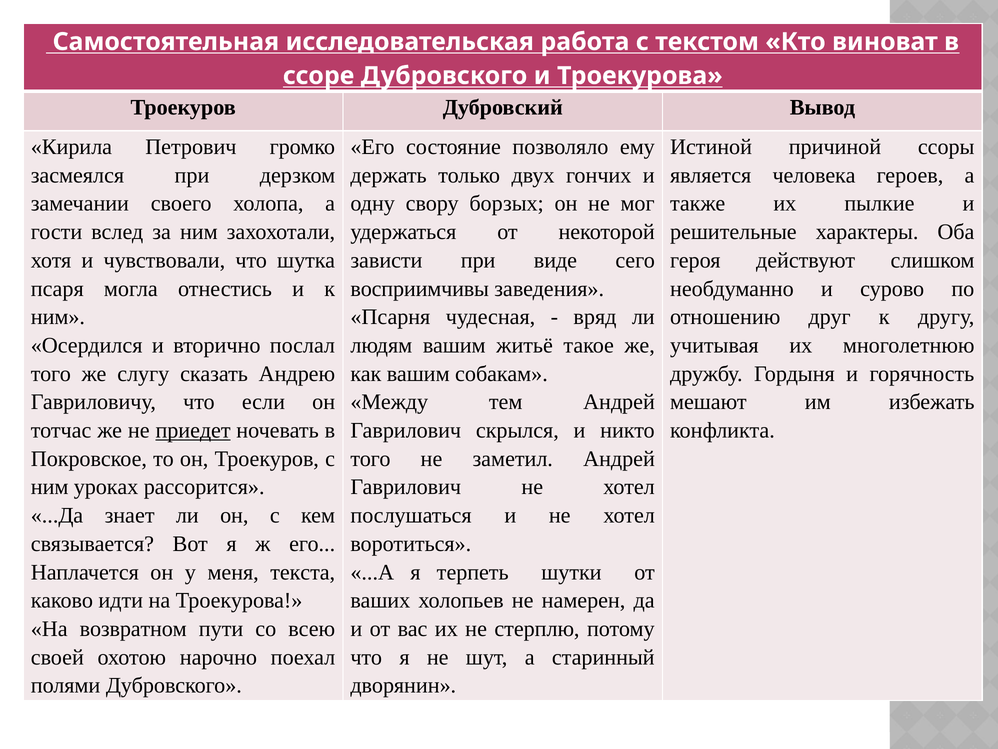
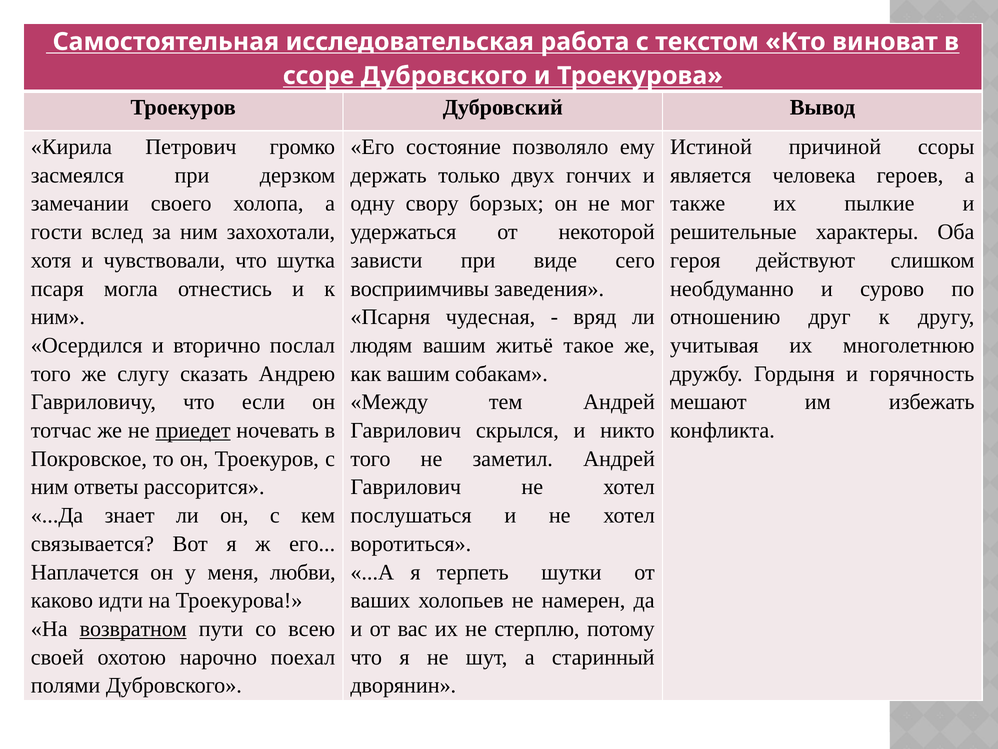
уроках: уроках -> ответы (106, 487)
текста: текста -> любви (303, 572)
возвратном underline: none -> present (133, 628)
